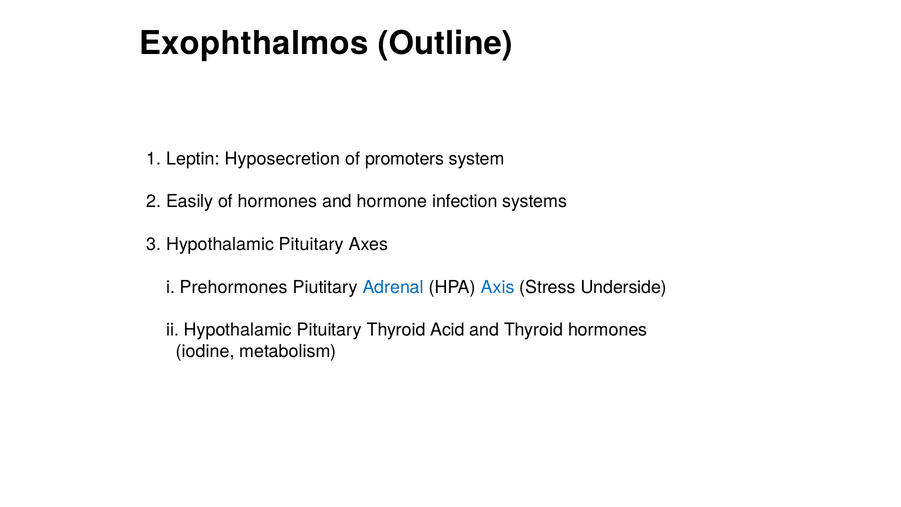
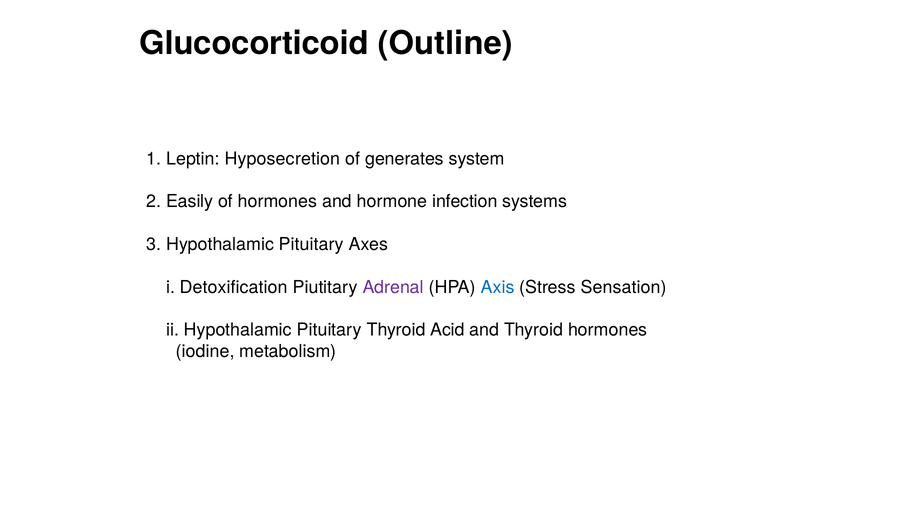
Exophthalmos: Exophthalmos -> Glucocorticoid (254, 43)
promoters: promoters -> generates (405, 159)
Prehormones: Prehormones -> Detoxification (234, 287)
Adrenal colour: blue -> purple (393, 287)
Underside: Underside -> Sensation (624, 287)
